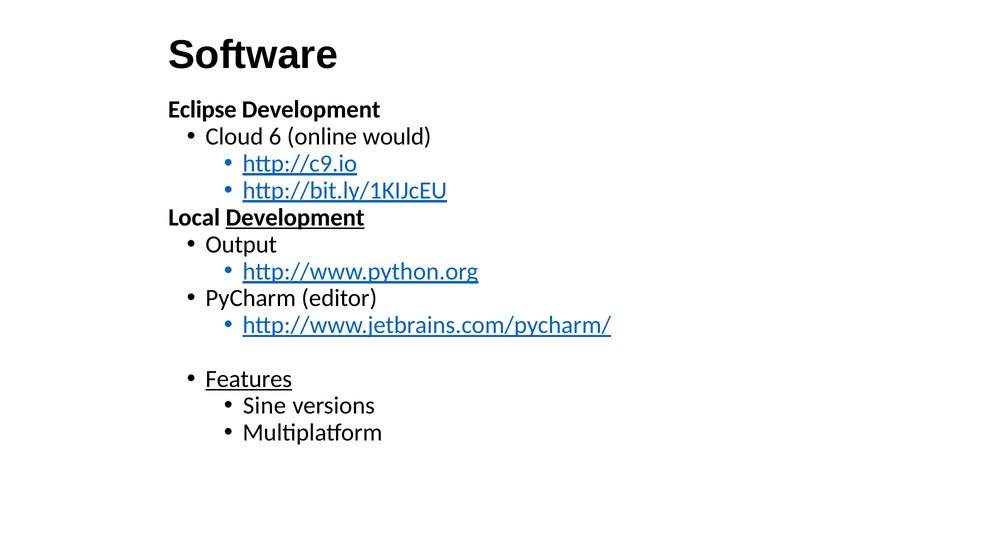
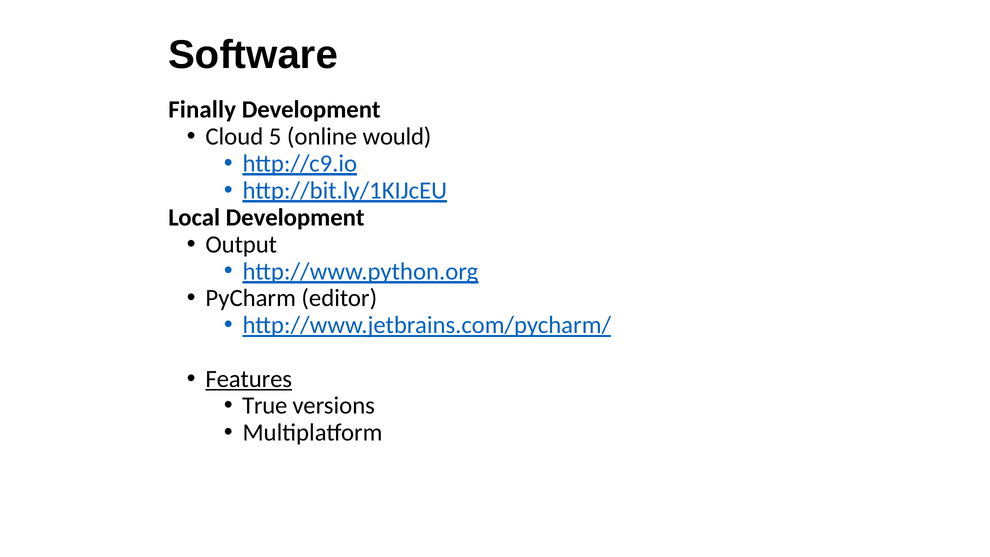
Eclipse: Eclipse -> Finally (202, 110)
6: 6 -> 5 (275, 136)
Development underline: present -> none (295, 218)
Sine: Sine -> True (265, 406)
